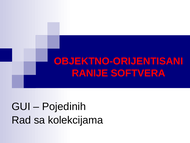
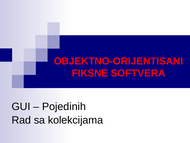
RANIJE: RANIJE -> FIKSNE (90, 73)
